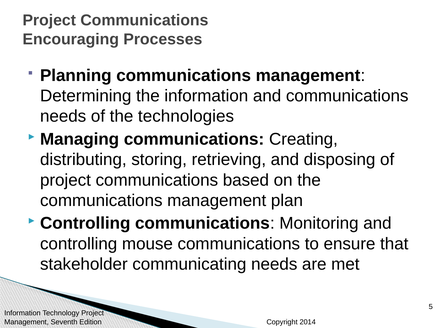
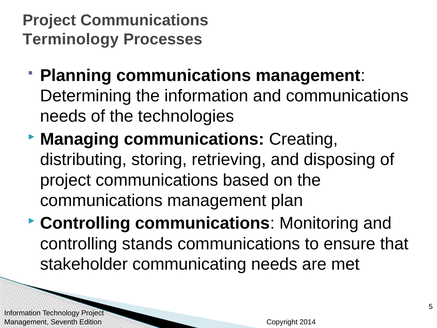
Encouraging: Encouraging -> Terminology (71, 39)
mouse: mouse -> stands (147, 244)
